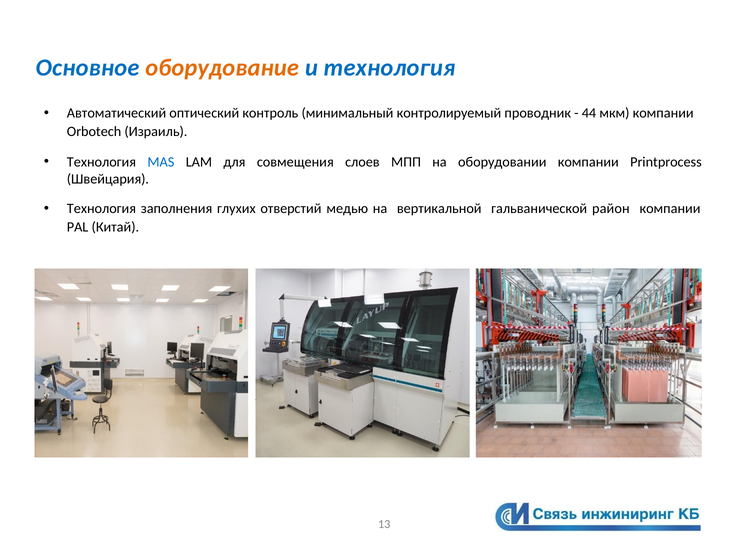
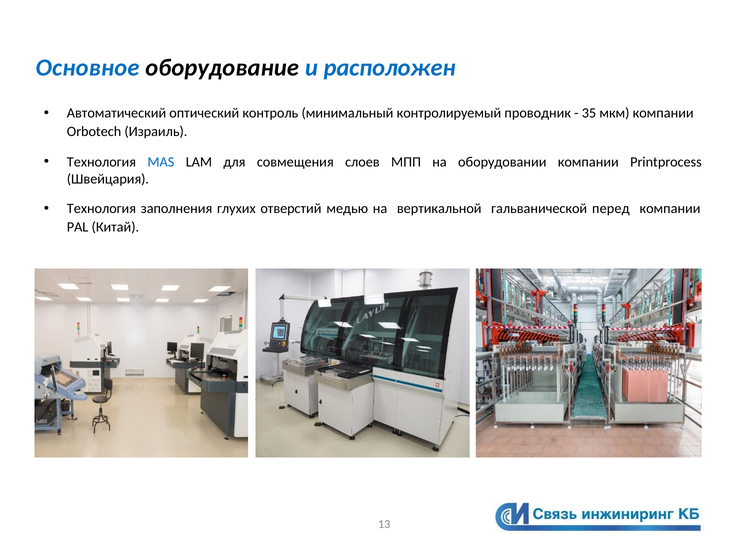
оборудование colour: orange -> black (222, 68)
и технология: технология -> расположен (390, 68)
44: 44 -> 35 (589, 113)
район: район -> перед (611, 209)
